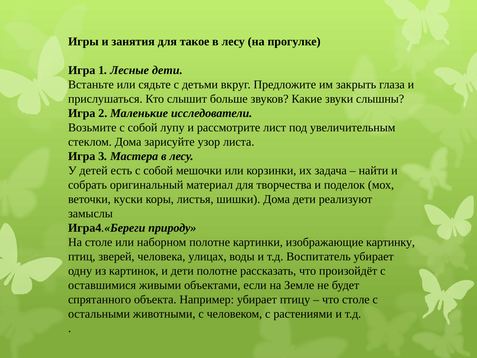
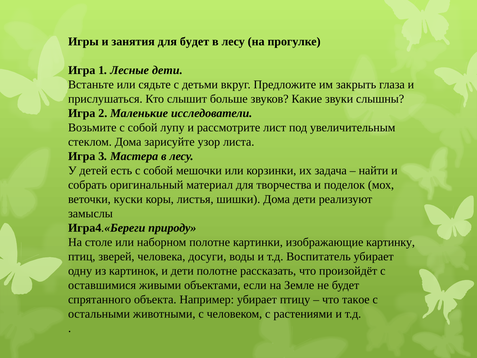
для такое: такое -> будет (195, 42)
улицах: улицах -> досуги (207, 256)
что столе: столе -> такое (356, 299)
